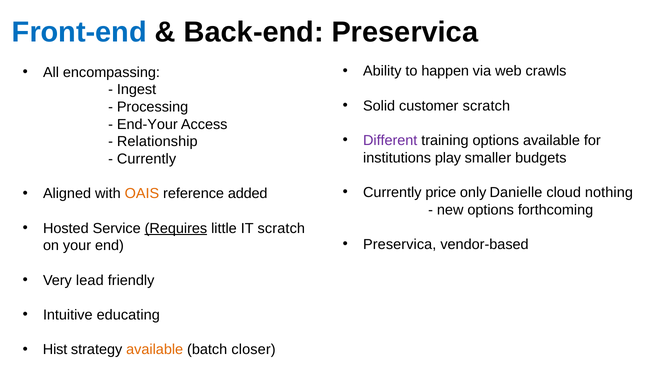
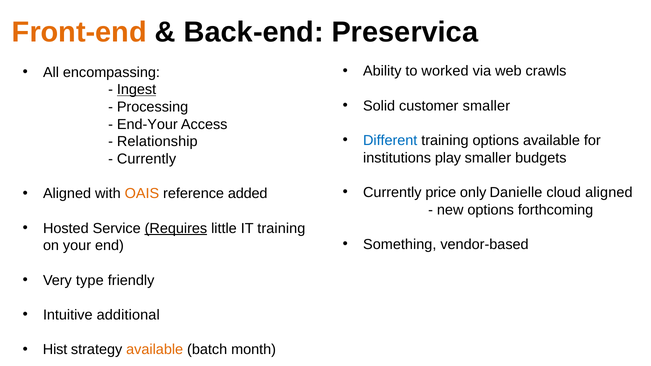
Front-end colour: blue -> orange (79, 32)
happen: happen -> worked (445, 71)
Ingest underline: none -> present (137, 90)
customer scratch: scratch -> smaller (486, 106)
Different colour: purple -> blue (390, 141)
cloud nothing: nothing -> aligned (609, 193)
IT scratch: scratch -> training (281, 228)
Preservica: Preservica -> Something (400, 245)
lead: lead -> type (90, 281)
educating: educating -> additional (128, 315)
closer: closer -> month (254, 350)
